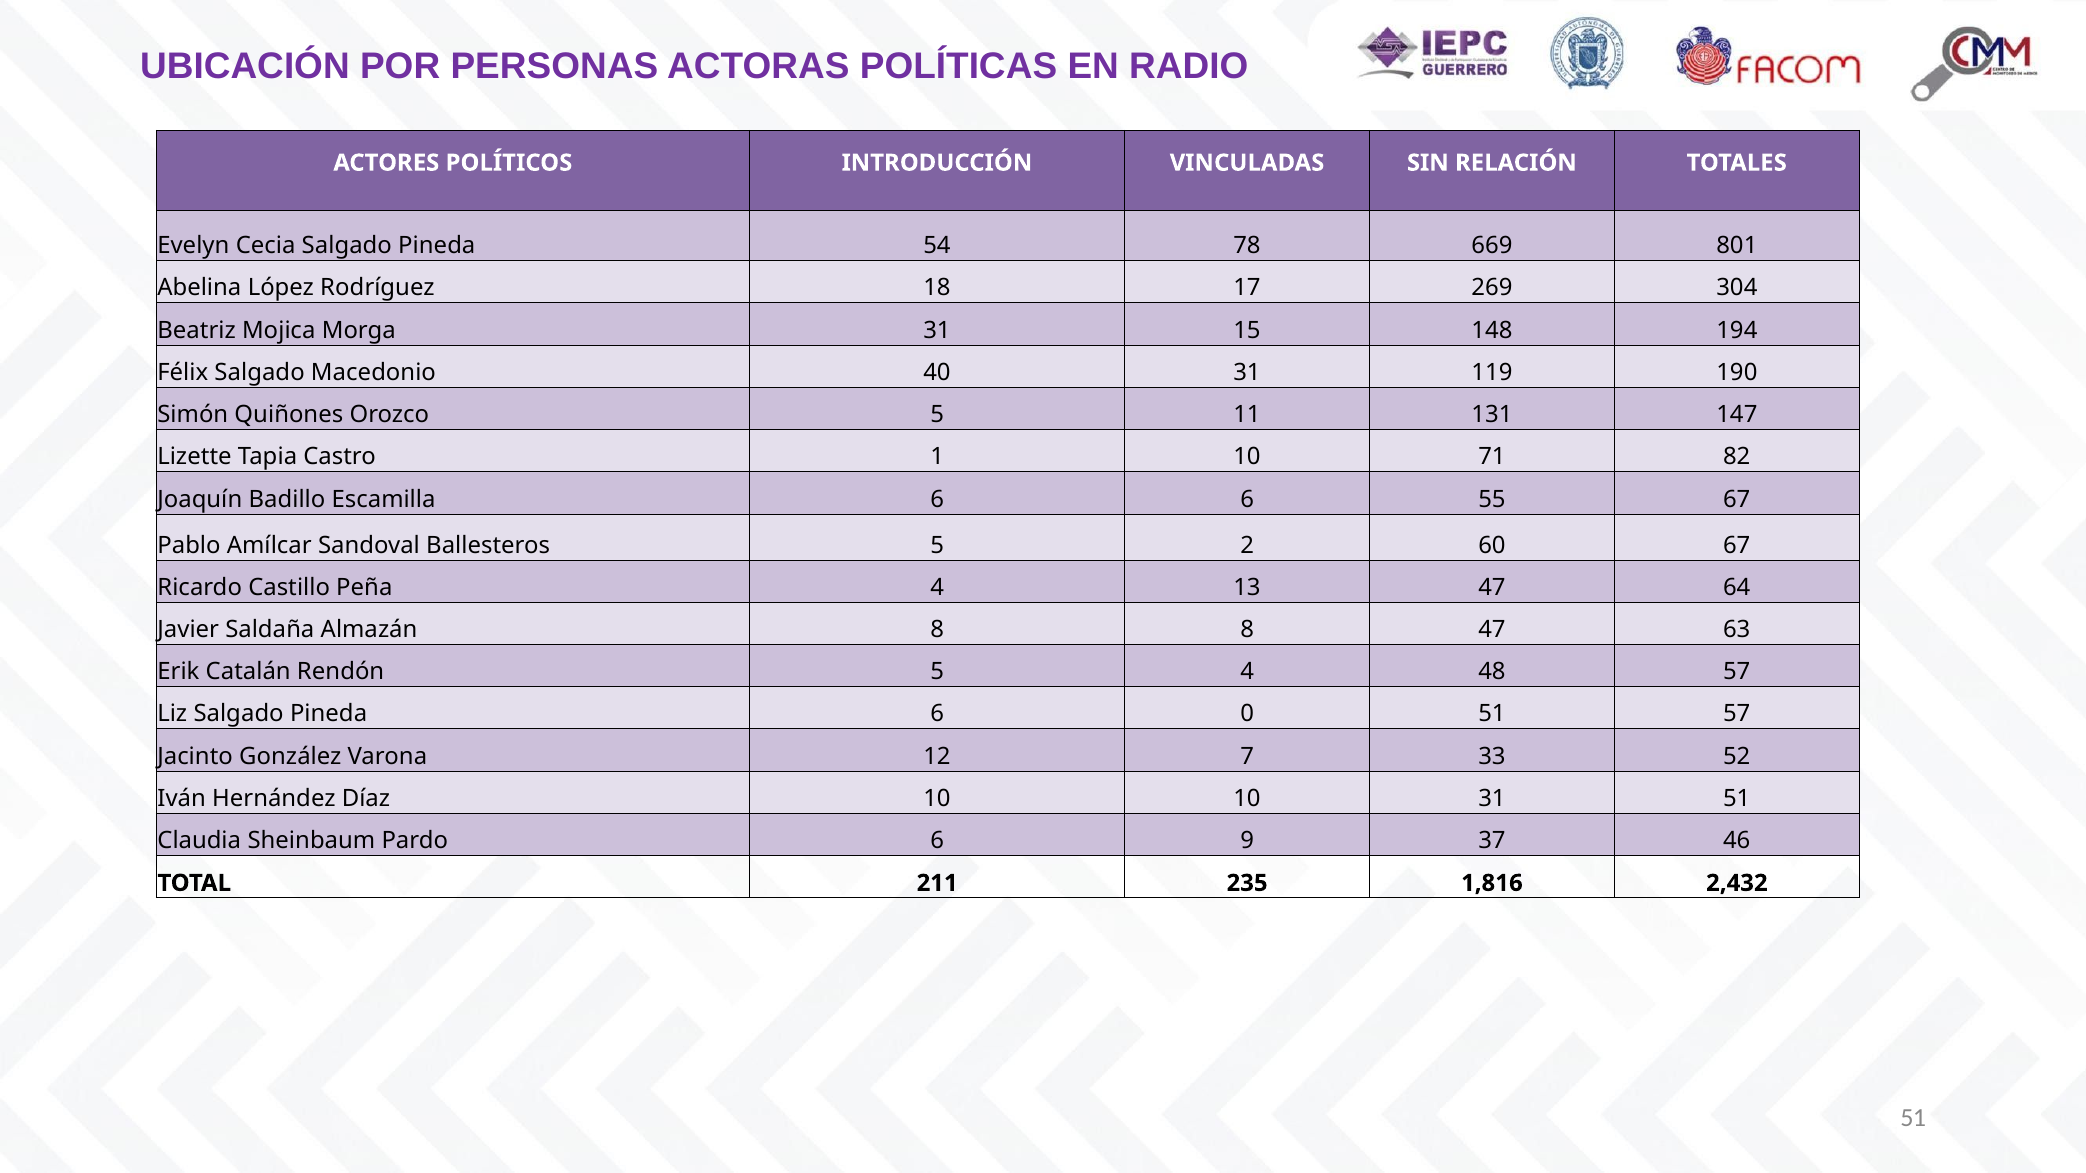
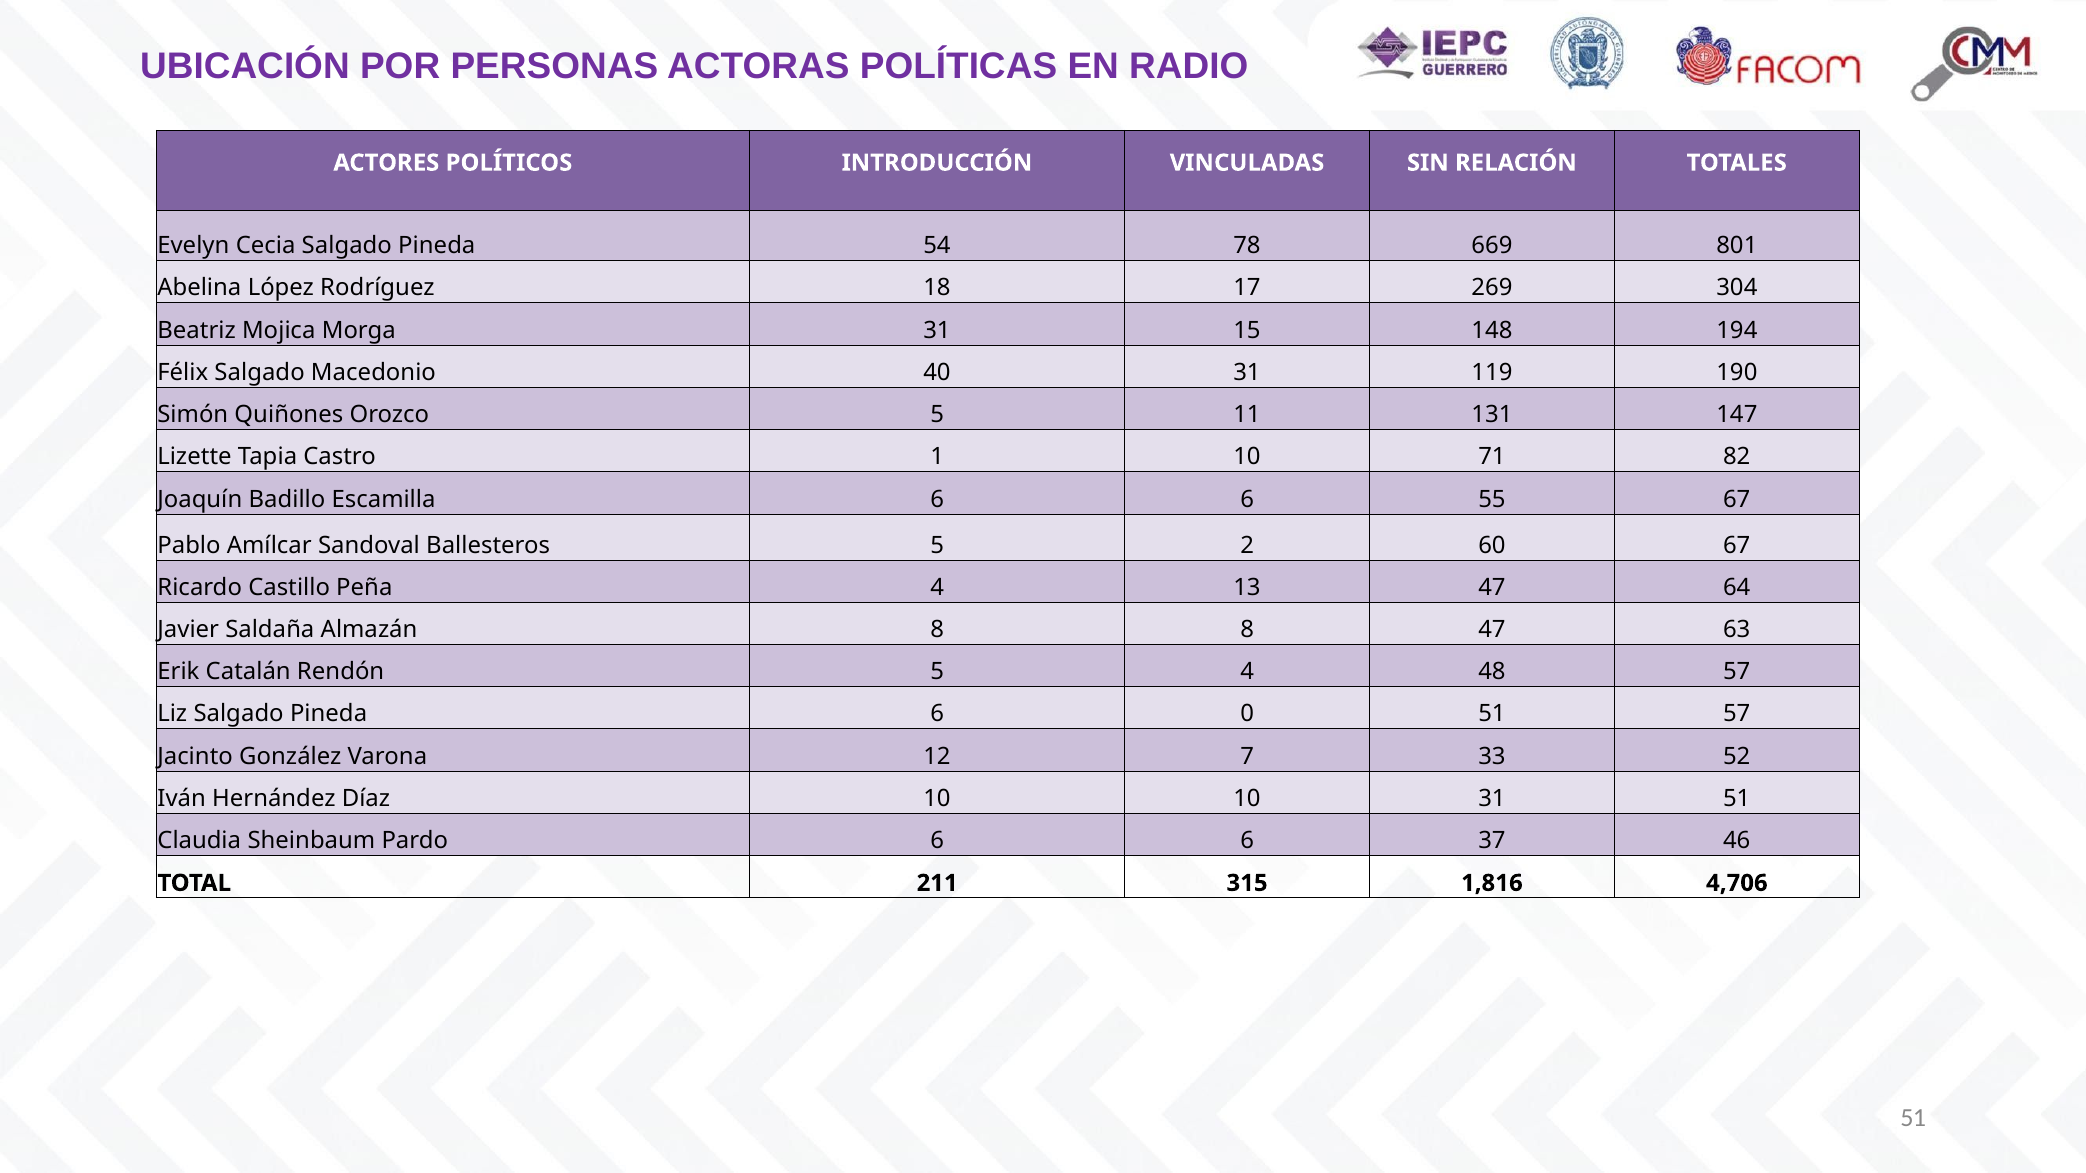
Pardo 6 9: 9 -> 6 (1247, 841)
235: 235 -> 315 (1247, 883)
2,432: 2,432 -> 4,706 (1737, 883)
